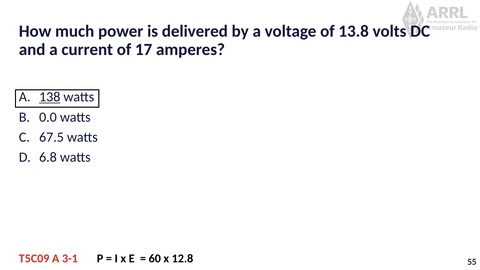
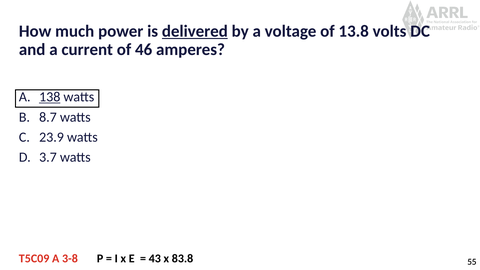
delivered underline: none -> present (195, 31)
17: 17 -> 46 (144, 50)
0.0: 0.0 -> 8.7 (48, 117)
67.5: 67.5 -> 23.9 (52, 137)
6.8: 6.8 -> 3.7 (48, 157)
3-1: 3-1 -> 3-8 (70, 259)
60: 60 -> 43 (155, 259)
12.8: 12.8 -> 83.8 (183, 259)
